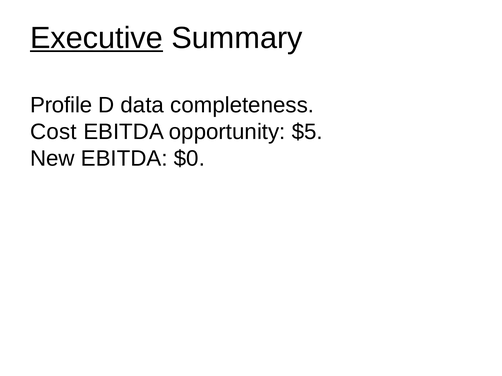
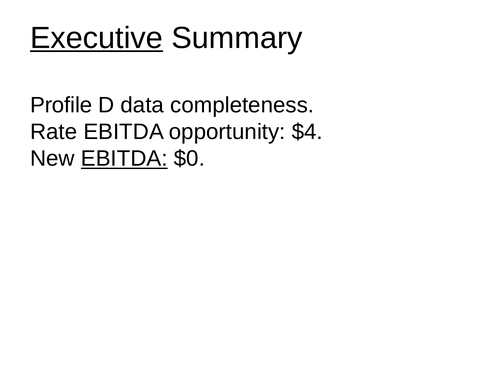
Cost: Cost -> Rate (54, 132)
$5: $5 -> $4 (307, 132)
EBITDA underline: none -> present (124, 159)
